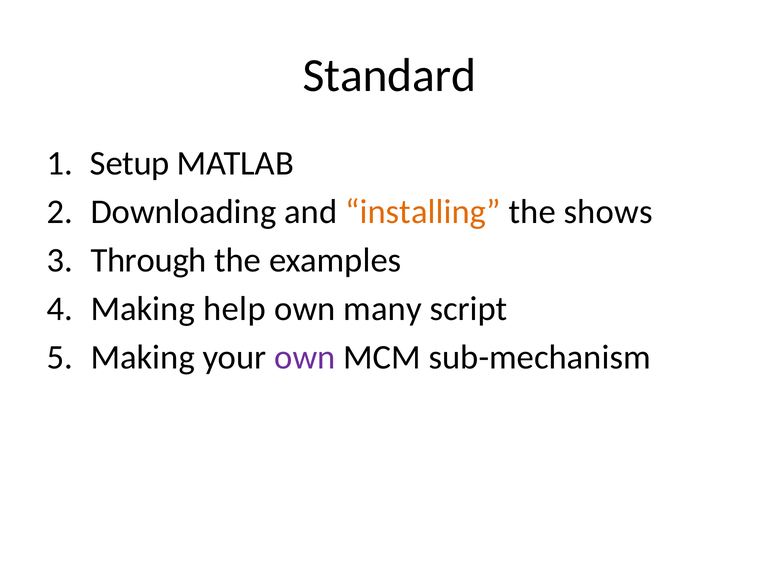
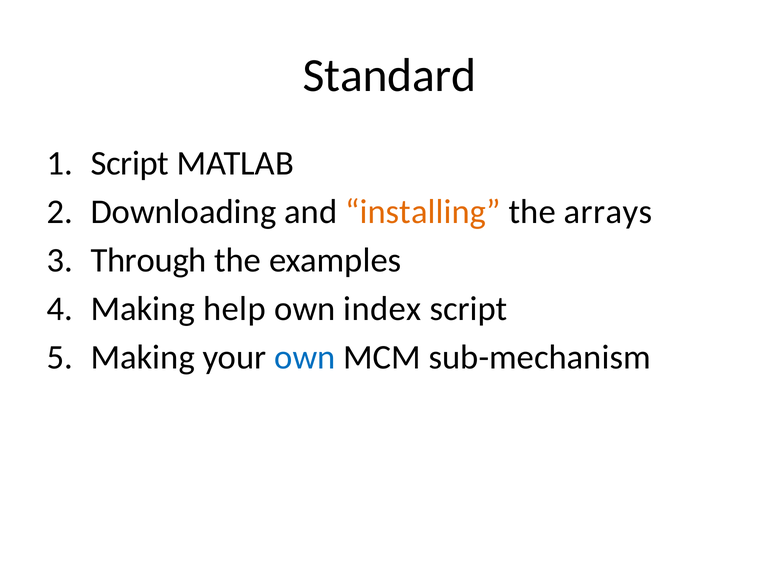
Setup: Setup -> Script (130, 163)
shows: shows -> arrays (608, 212)
many: many -> index (382, 309)
own colour: purple -> blue (305, 357)
